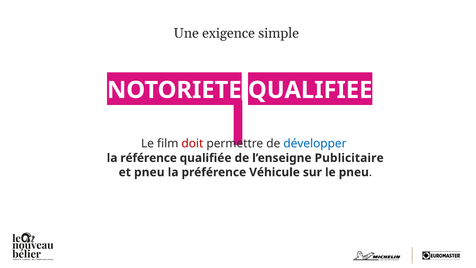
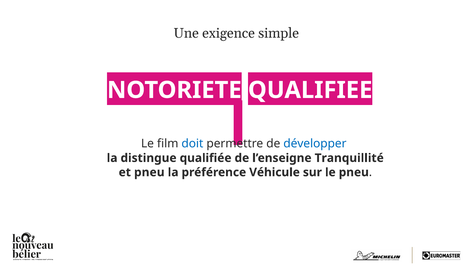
doit colour: red -> blue (192, 144)
référence: référence -> distingue (149, 158)
Publicitaire: Publicitaire -> Tranquillité (349, 158)
